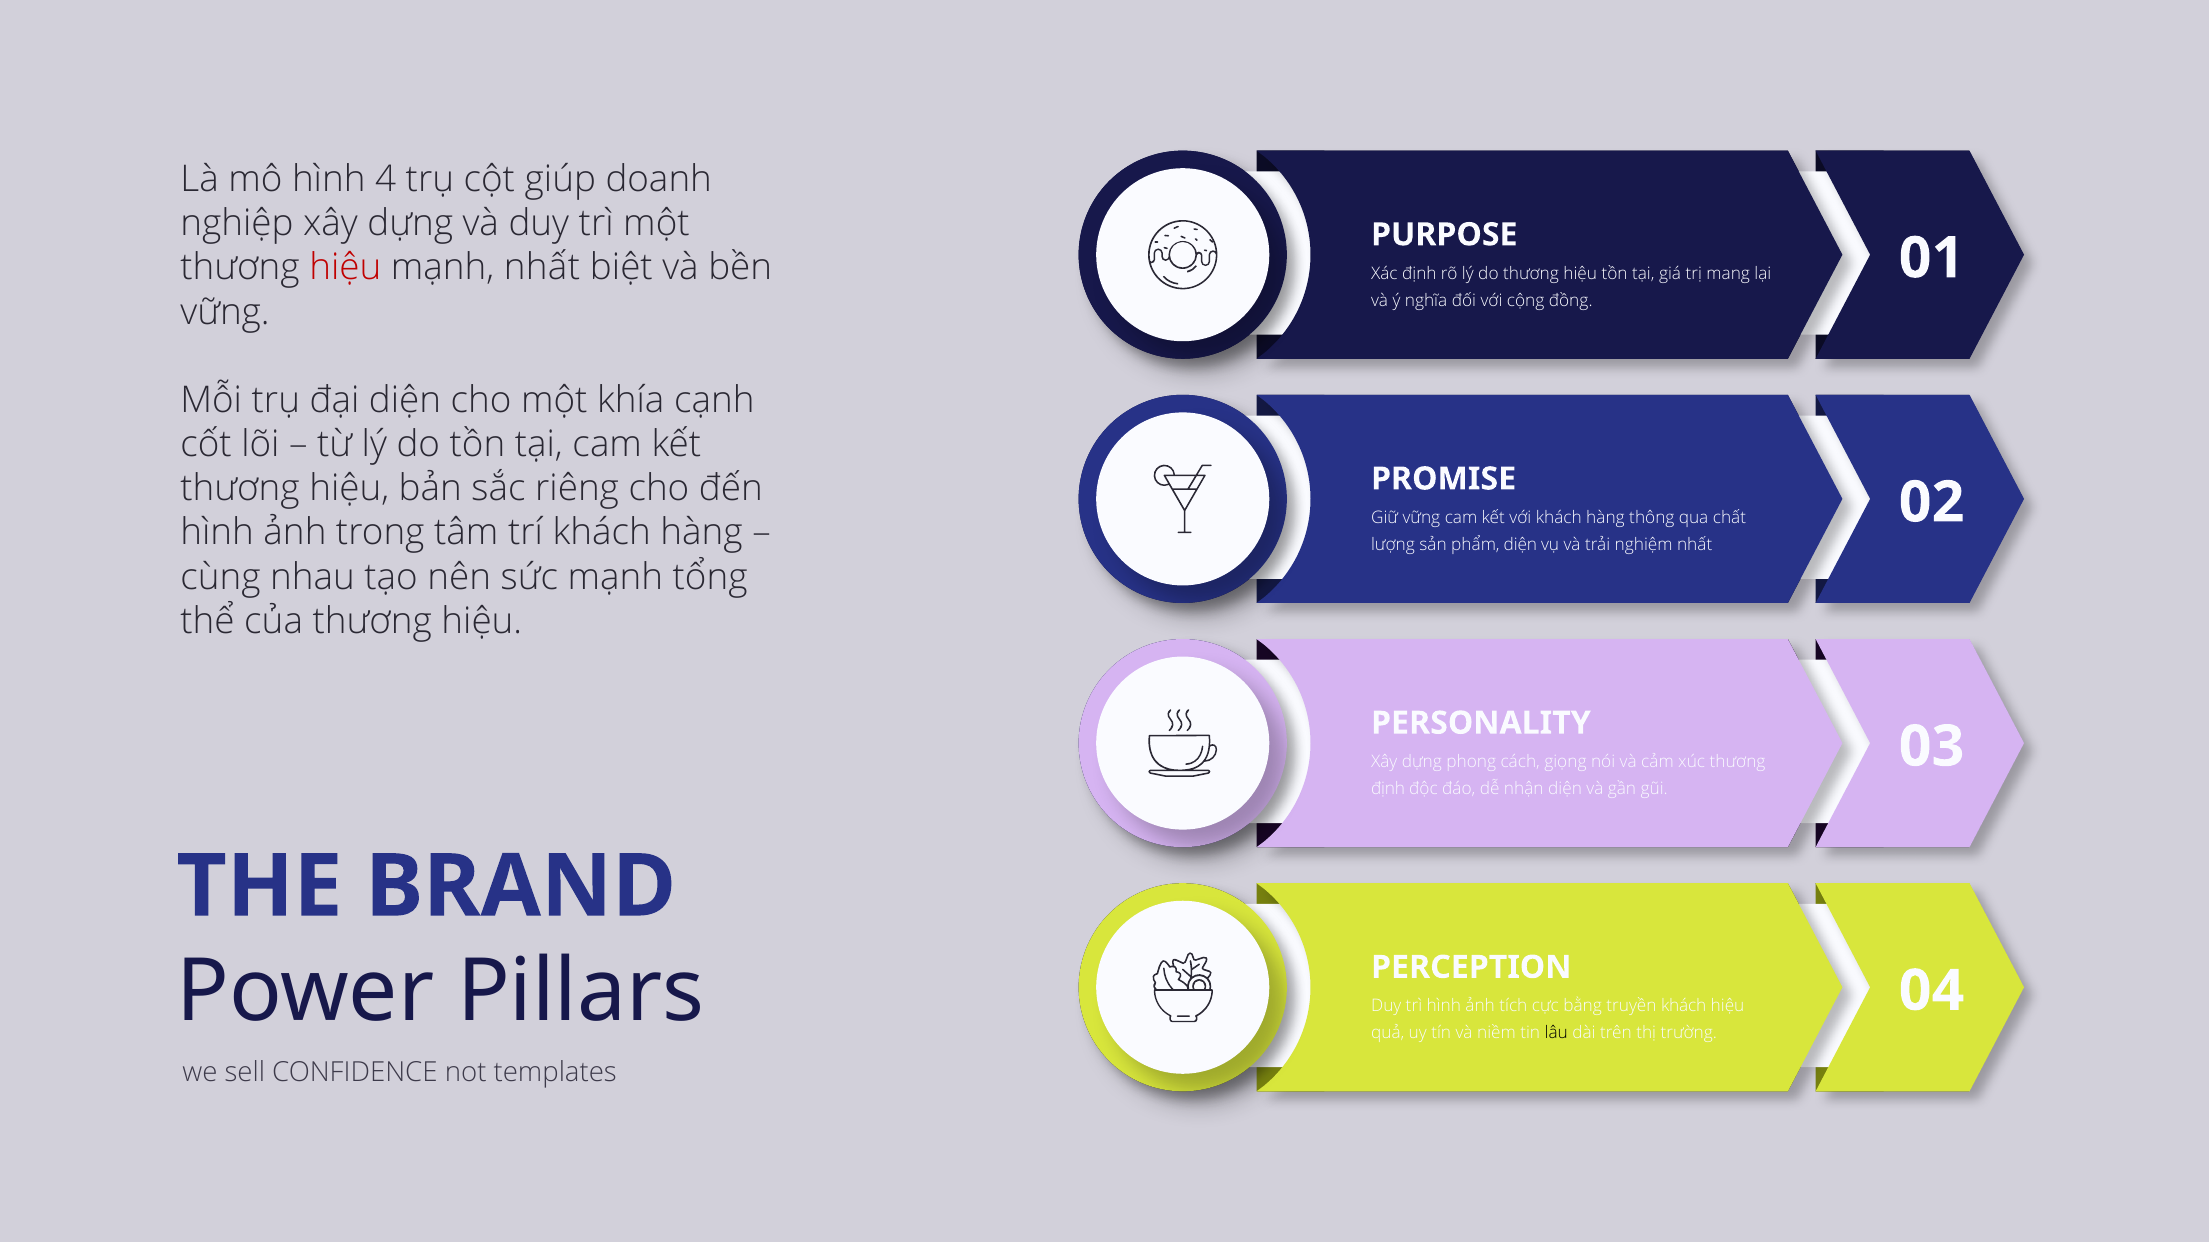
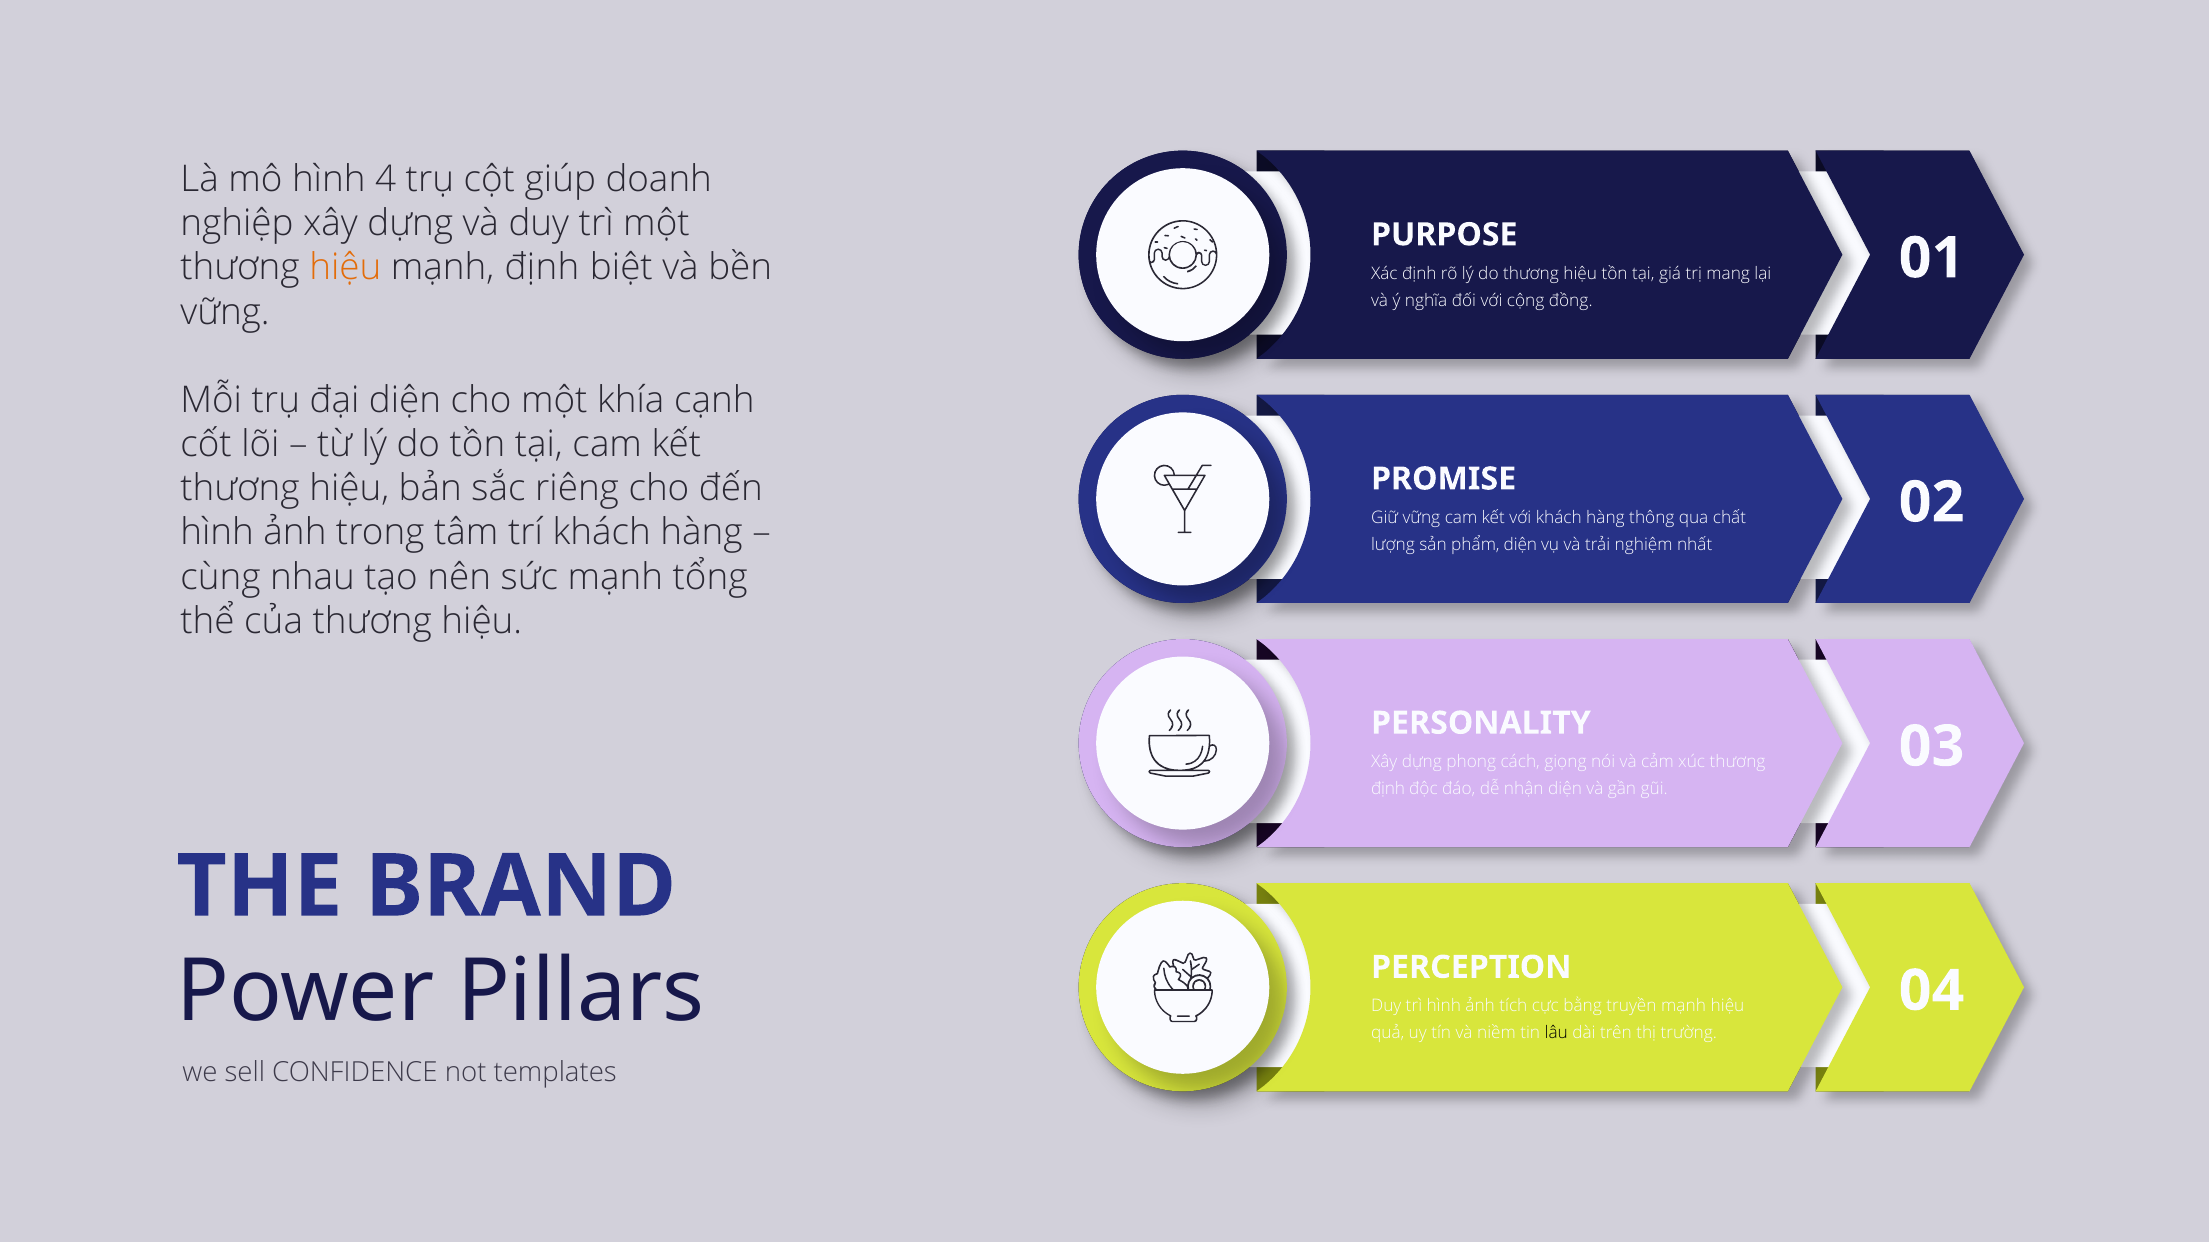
hiệu colour: red -> orange (345, 268)
mạnh nhất: nhất -> định (542, 268)
truyền khách: khách -> mạnh (1684, 1006)
